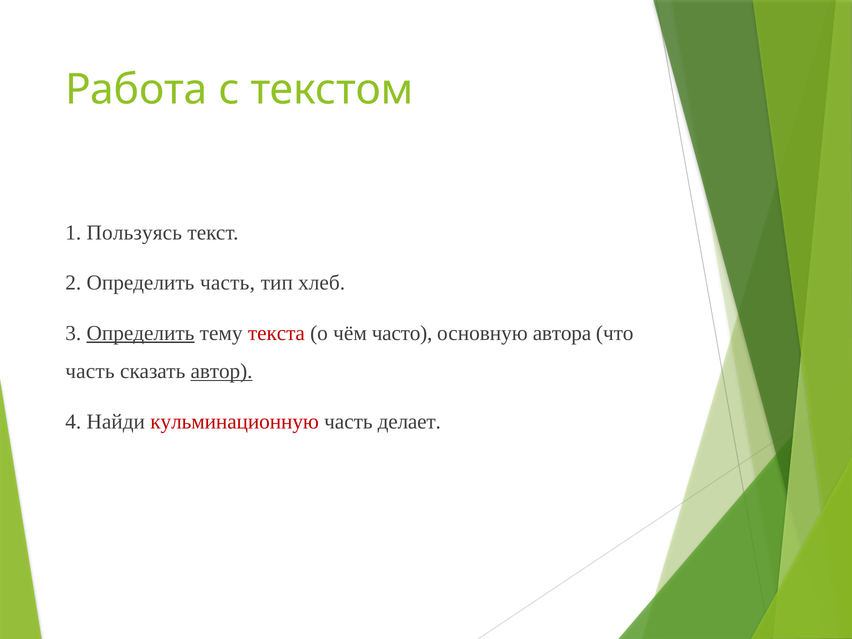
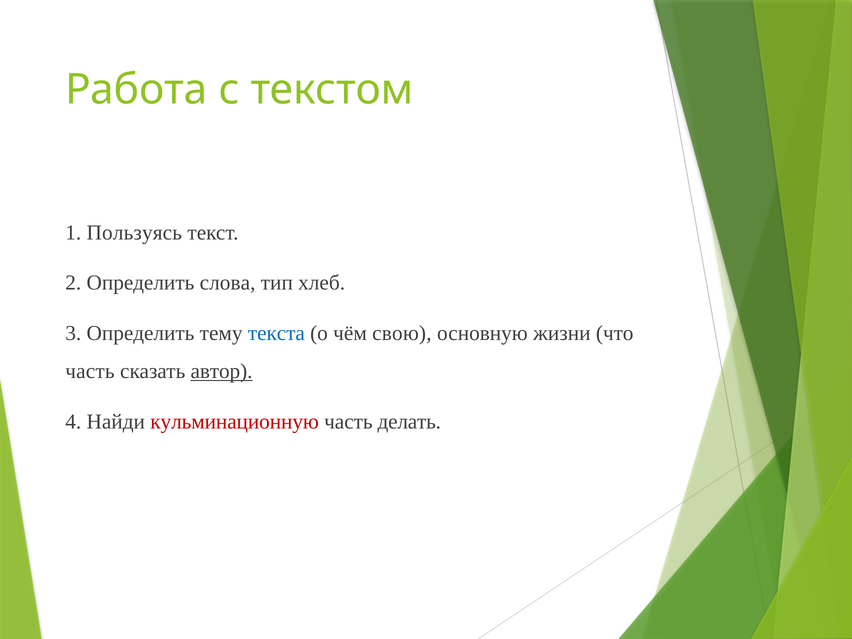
Определить часть: часть -> слова (228, 283)
Определить underline: present -> none (141, 333)
текста colour: red -> blue (276, 333)
часто: часто -> свою (402, 333)
автора: автора -> жизни (562, 333)
делает: делает -> делать (409, 422)
